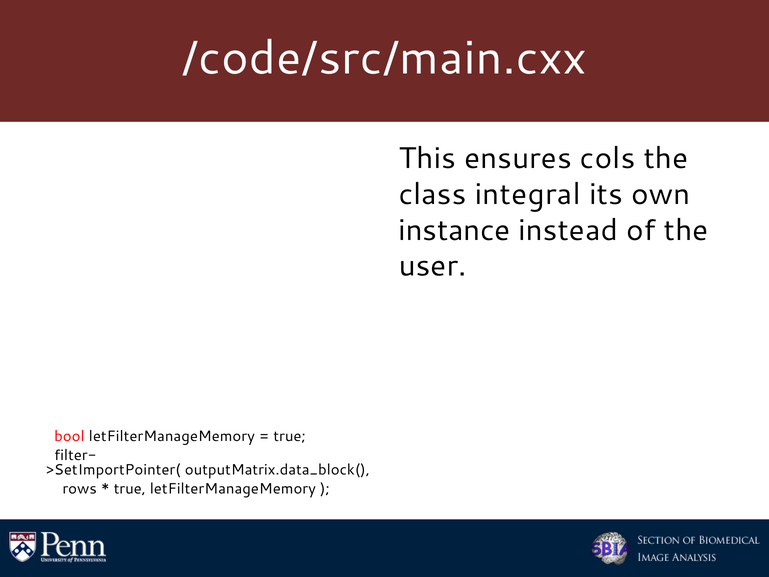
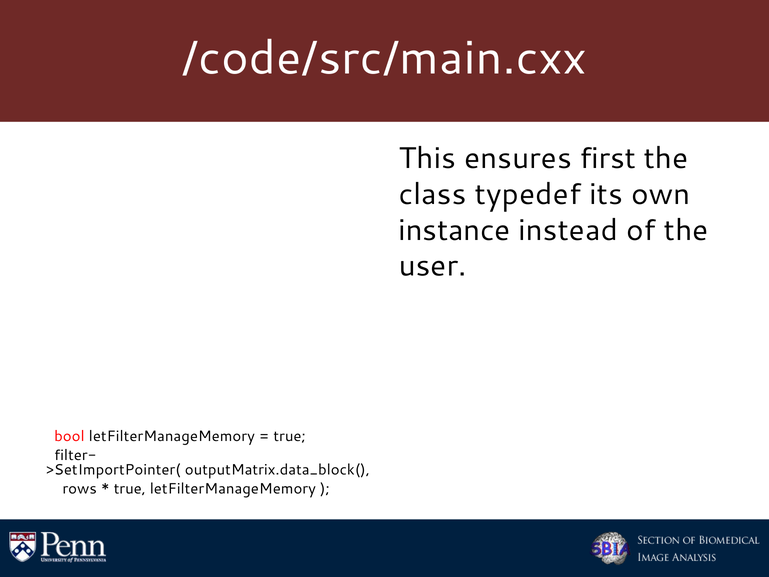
cols: cols -> first (608, 158)
class integral: integral -> typedef (528, 194)
